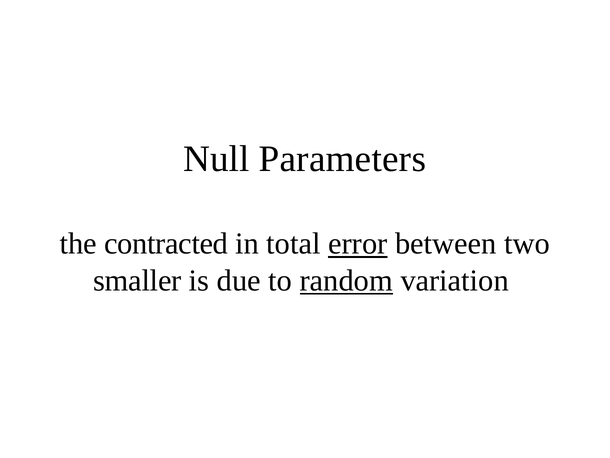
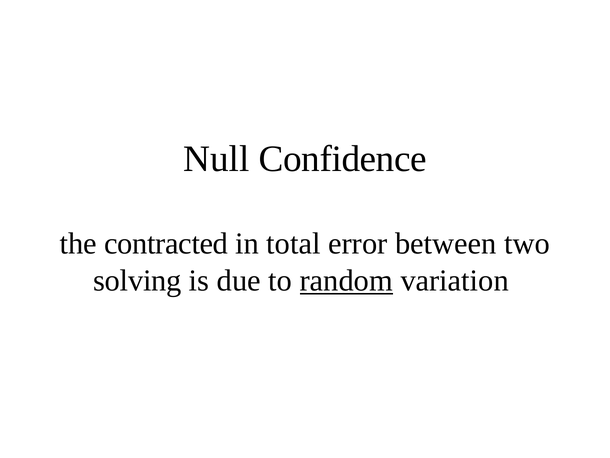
Parameters: Parameters -> Confidence (343, 159)
error underline: present -> none (358, 244)
smaller: smaller -> solving (137, 280)
